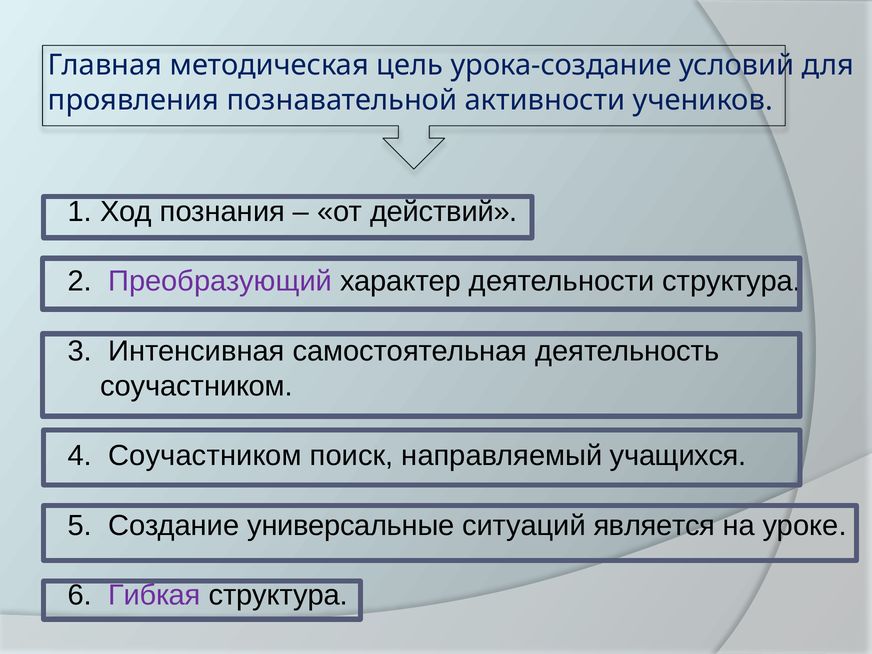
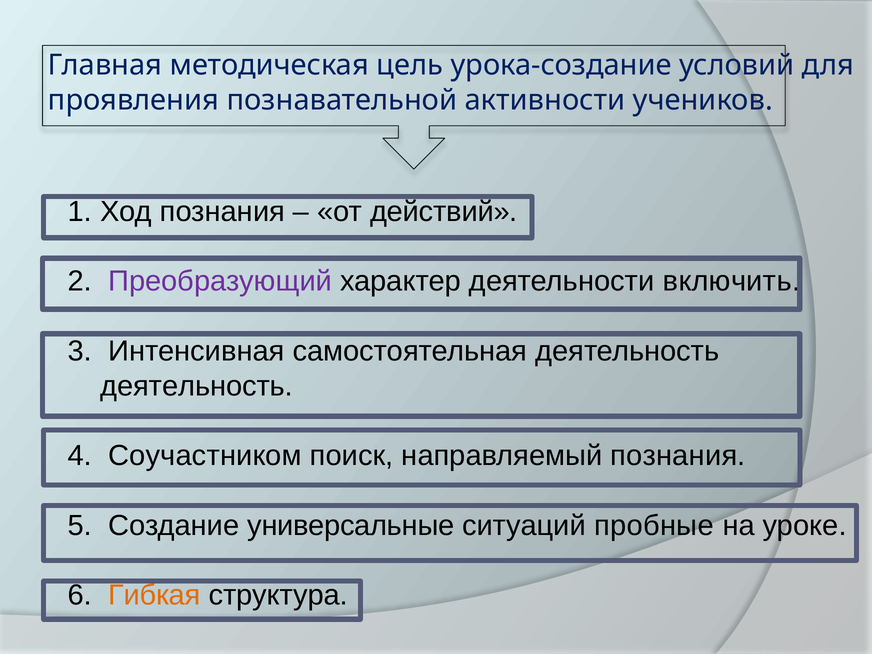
деятельности структура: структура -> включить (732, 281)
соучастником: соучастником -> деятельность (197, 386)
направляемый учащихся: учащихся -> познания (678, 456)
является: является -> пробные (654, 526)
Гибкая colour: purple -> orange (154, 595)
